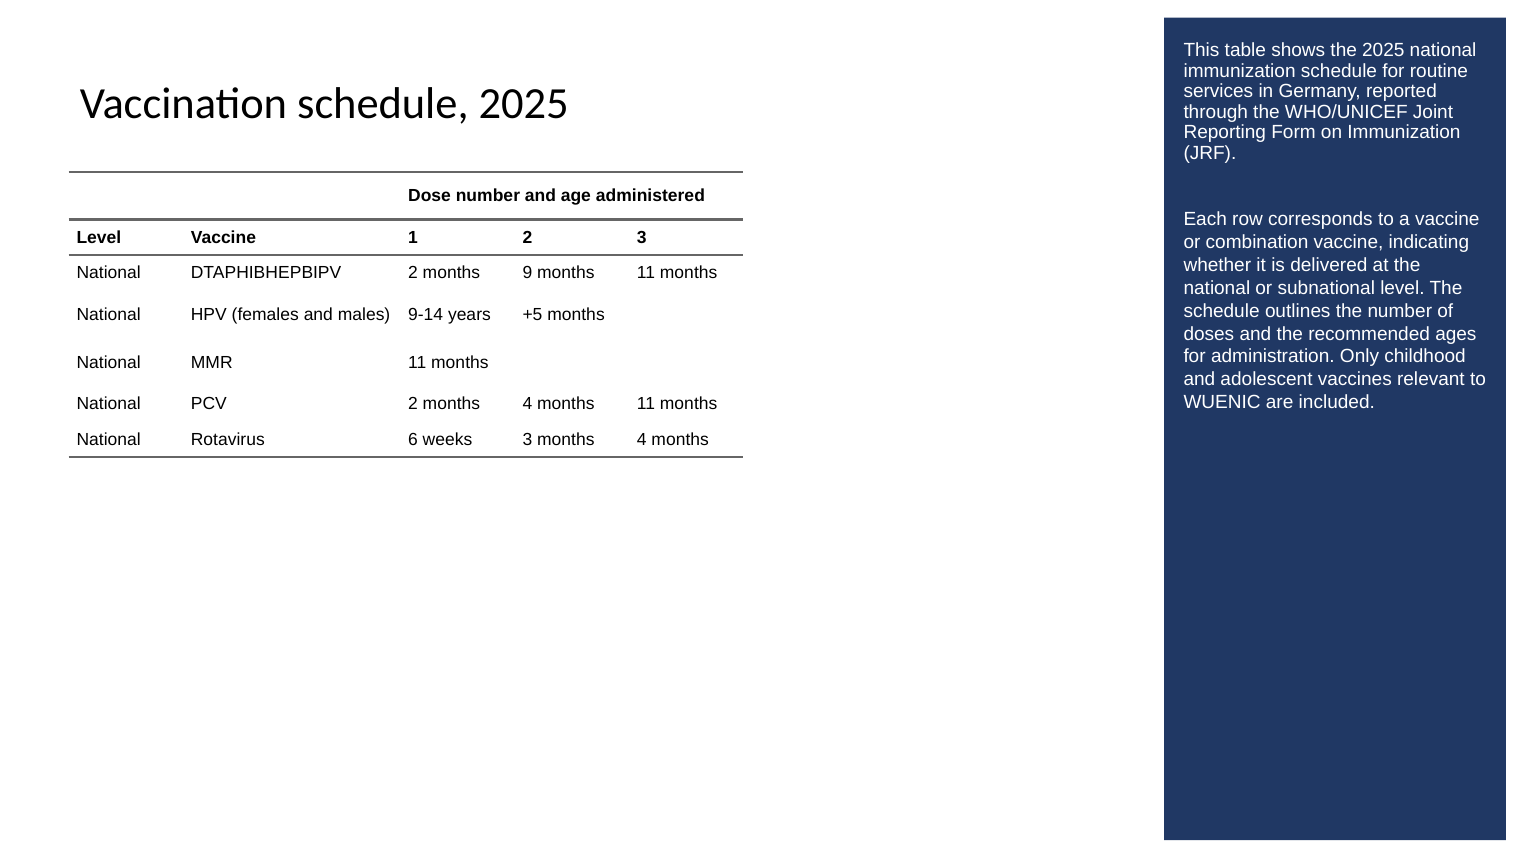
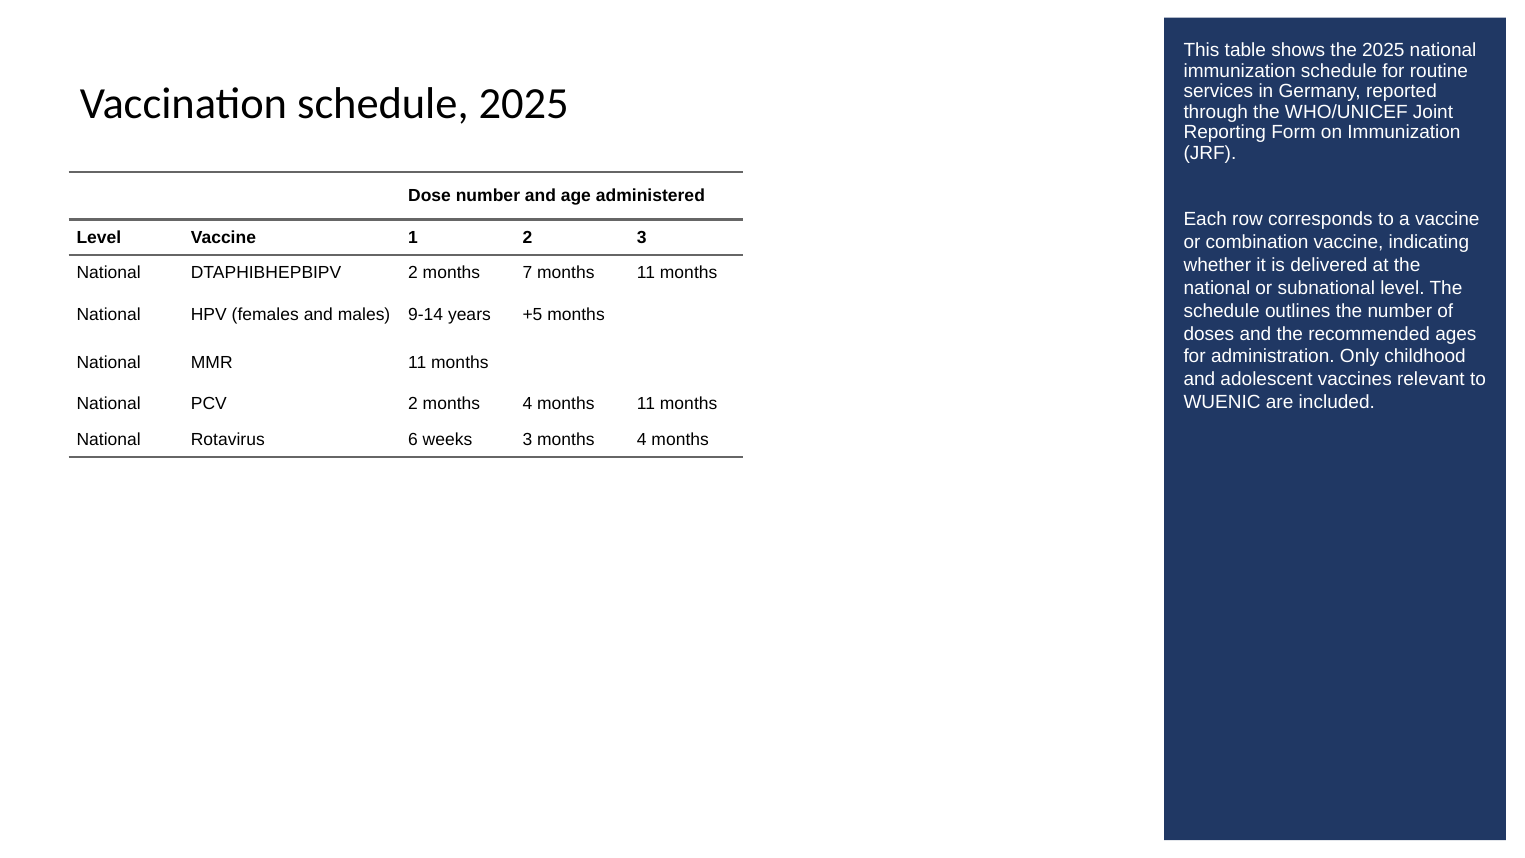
9: 9 -> 7 (527, 273)
